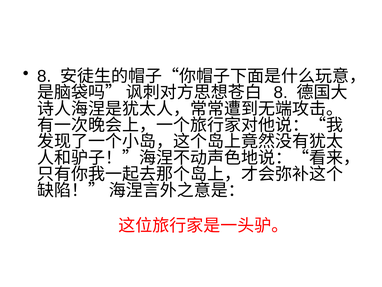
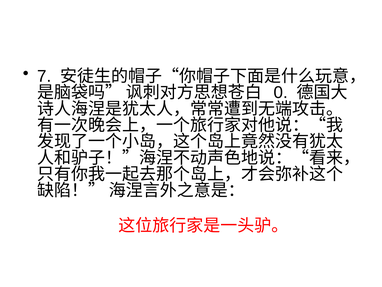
8: 8 -> 7 (44, 76)
8: 8 -> 0 (281, 92)
